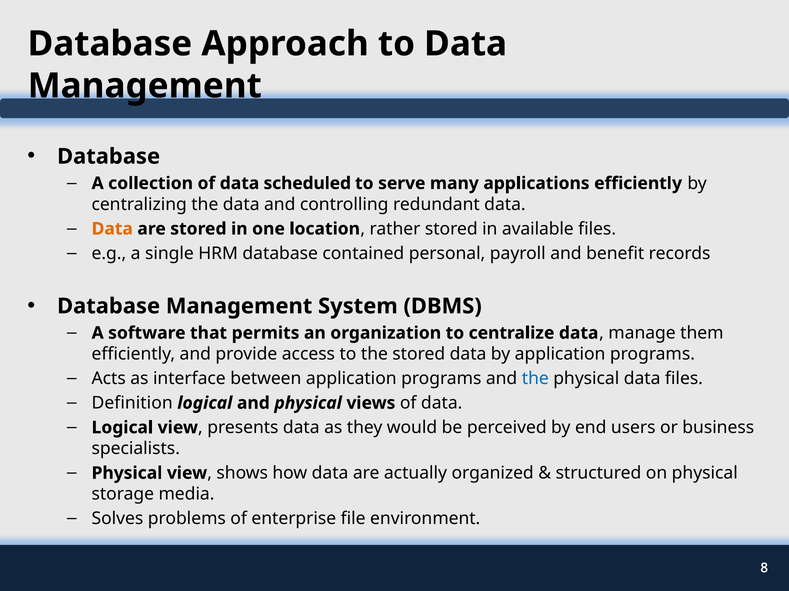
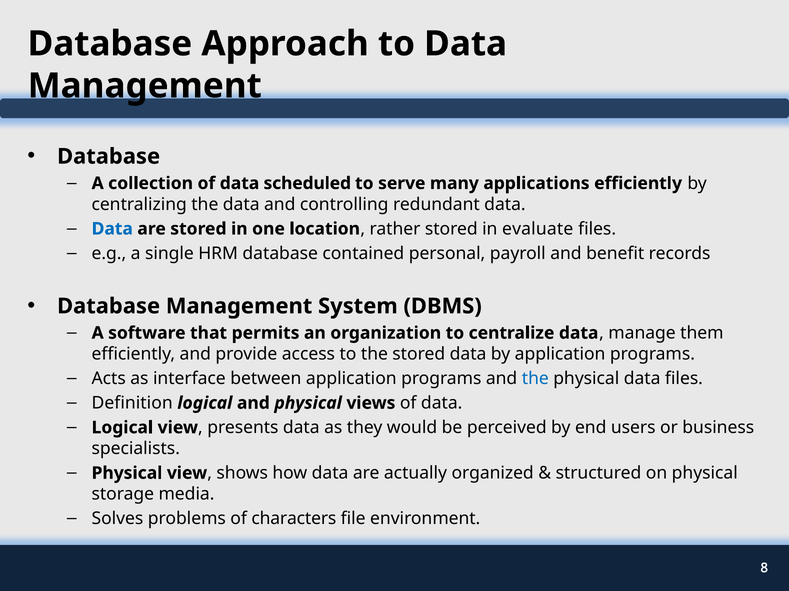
Data colour: orange -> blue (112, 229)
available: available -> evaluate (538, 229)
enterprise: enterprise -> characters (294, 519)
